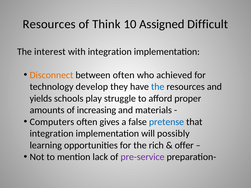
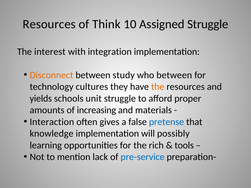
Assigned Difficult: Difficult -> Struggle (208, 24)
between often: often -> study (124, 75)
who achieved: achieved -> between (174, 75)
develop: develop -> cultures (92, 87)
the colour: blue -> orange (158, 87)
play: play -> unit (94, 99)
Computers: Computers -> Interaction (52, 122)
integration: integration -> knowledge (52, 134)
offer: offer -> tools (184, 145)
pre-service colour: purple -> blue (143, 157)
